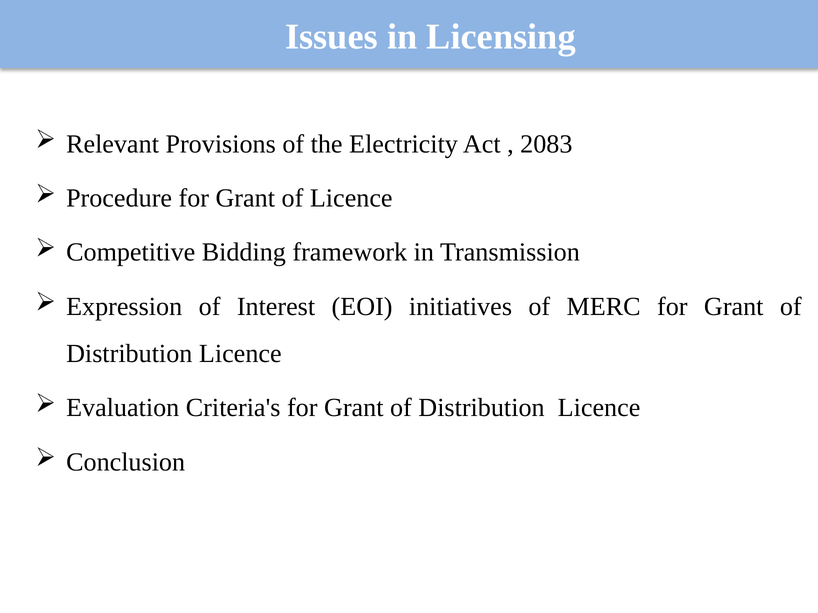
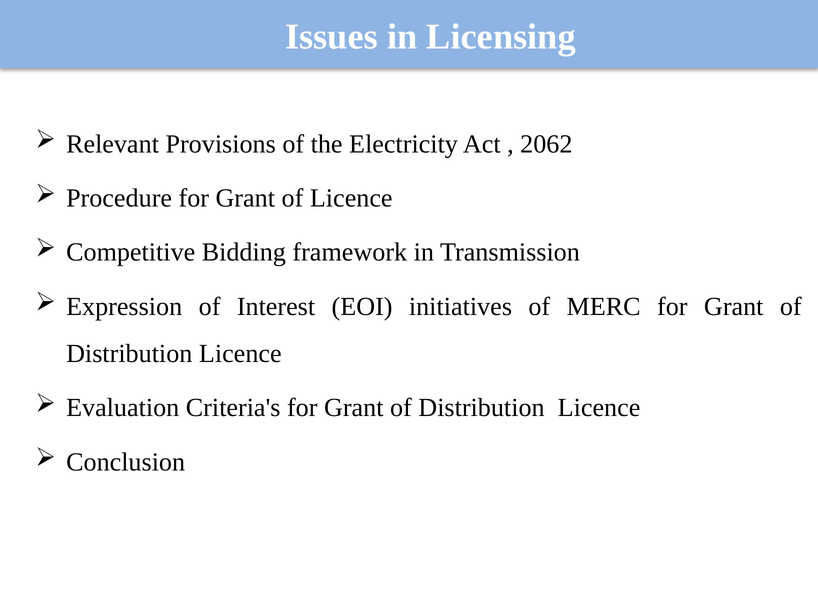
2083: 2083 -> 2062 (546, 144)
